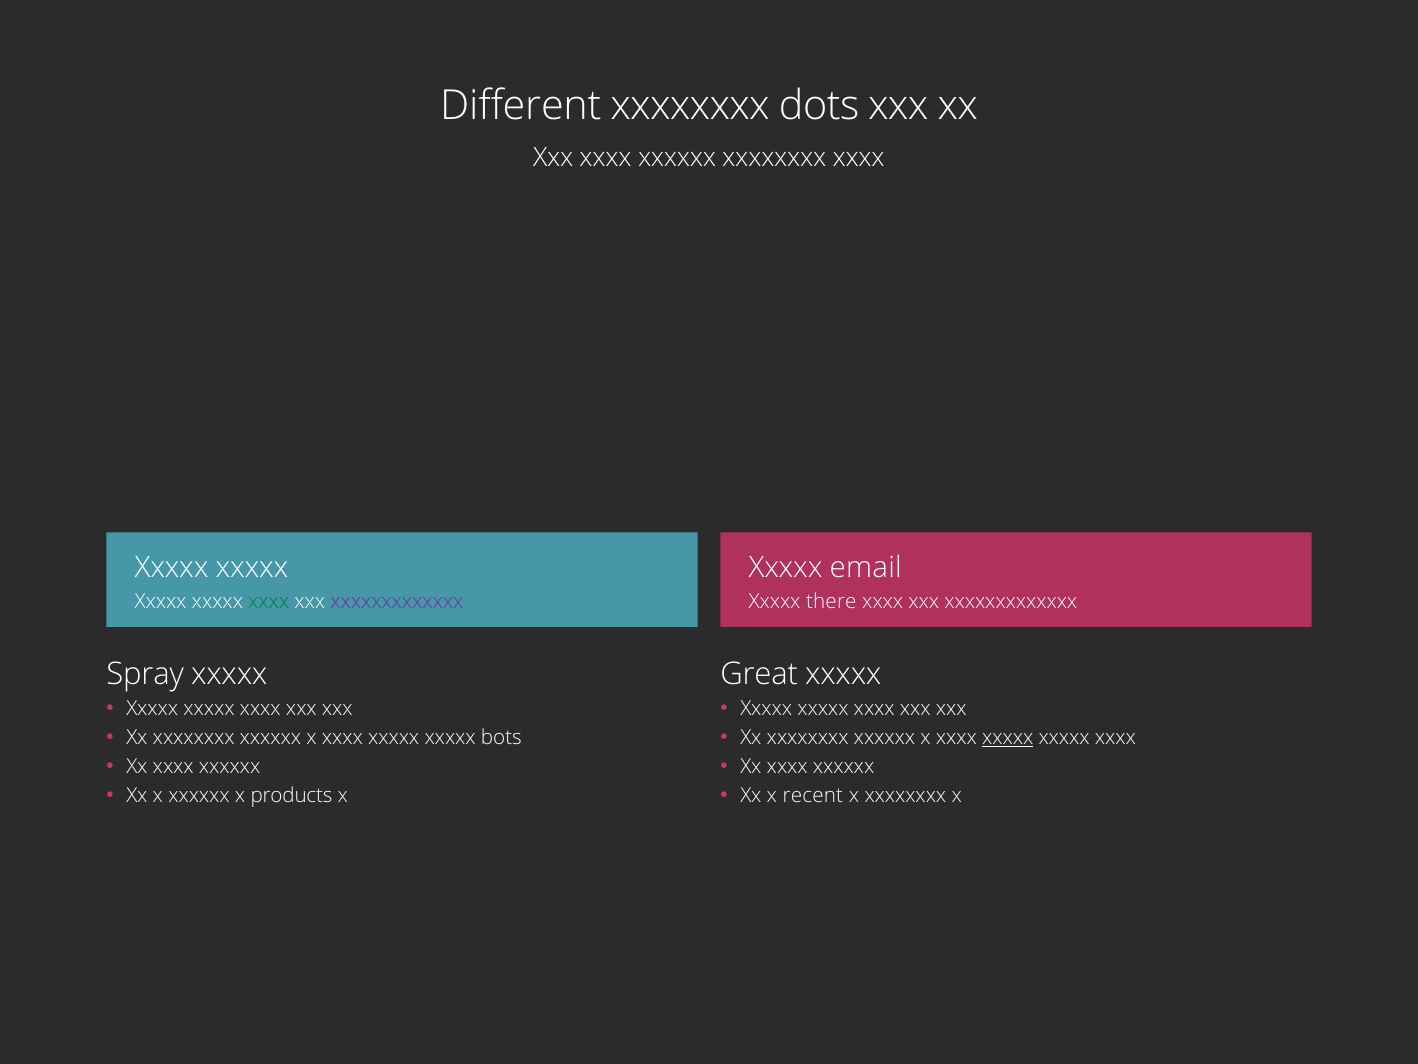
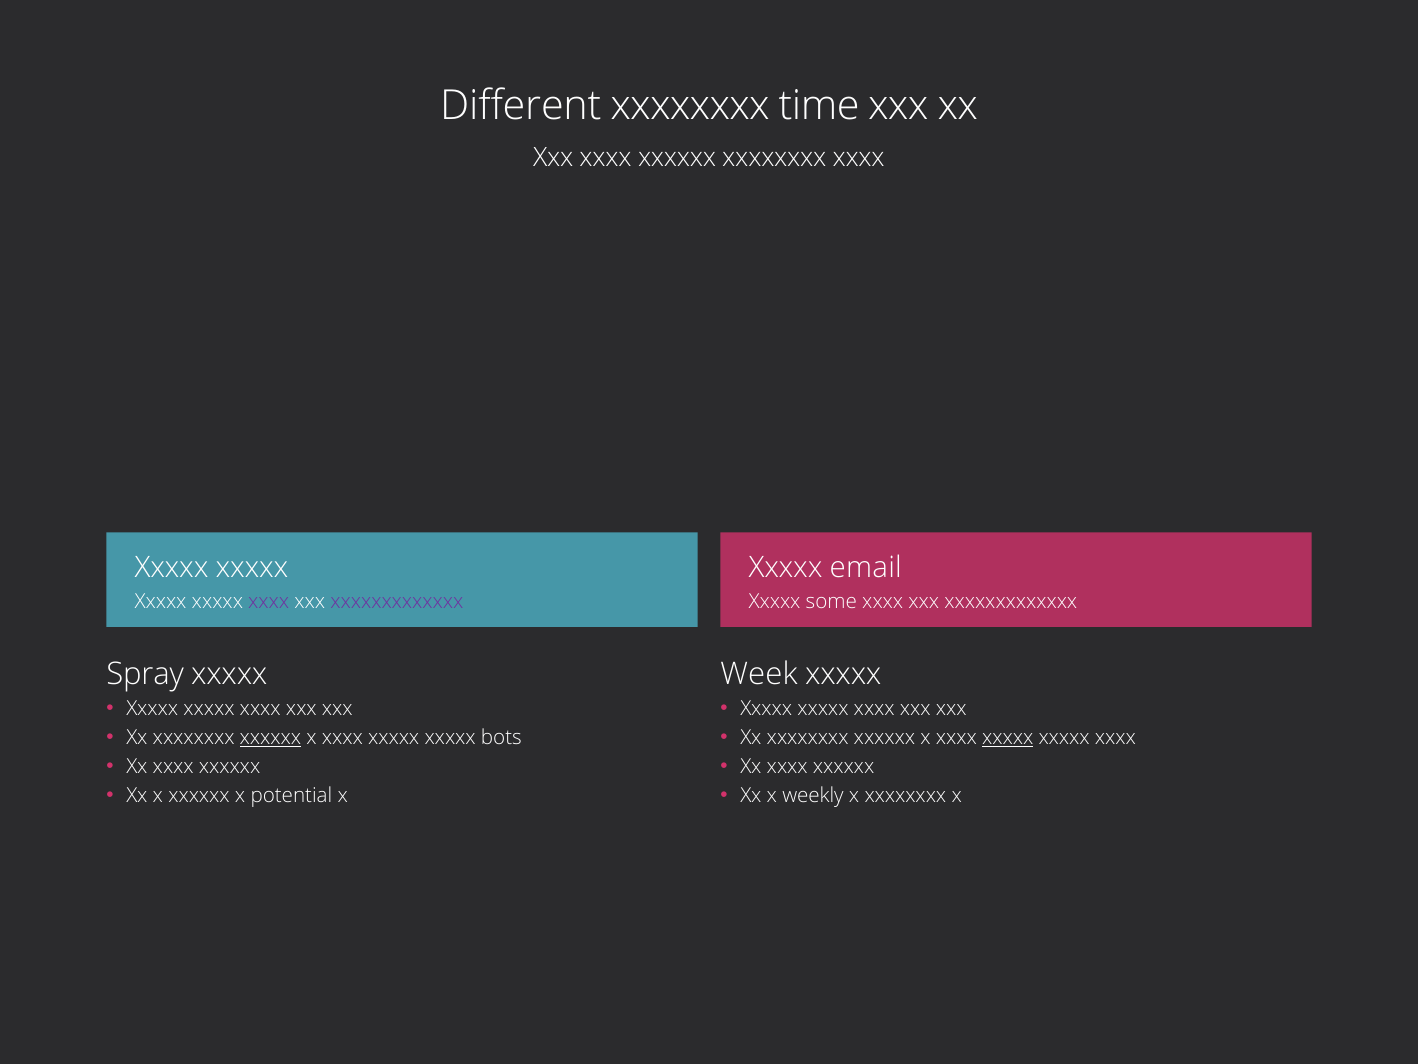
dots: dots -> time (819, 106)
xxxx colour: green -> purple (269, 601)
there: there -> some (831, 601)
Great: Great -> Week (759, 674)
xxxxxx underline: none -> present (270, 737)
products: products -> potential (291, 795)
recent: recent -> weekly (813, 795)
